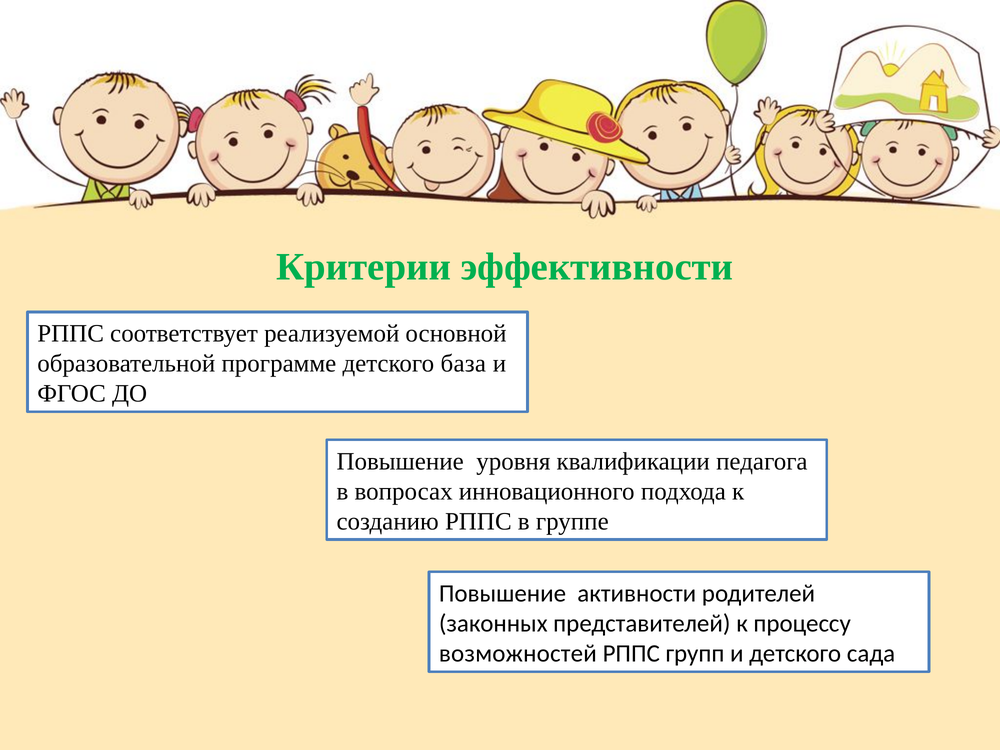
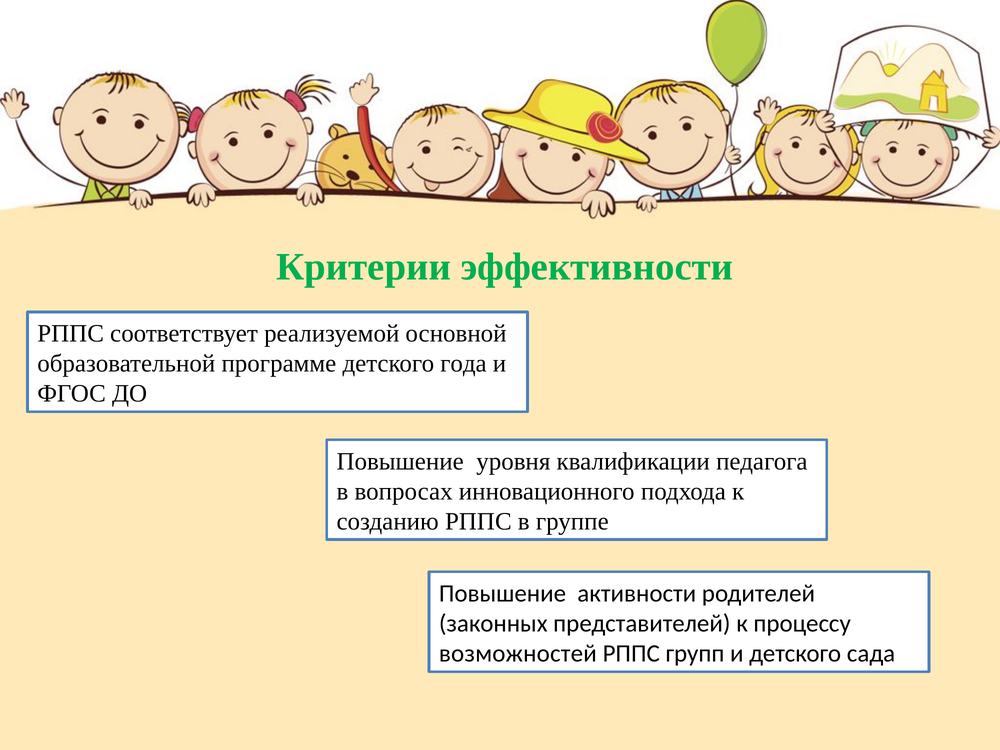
база: база -> года (463, 364)
